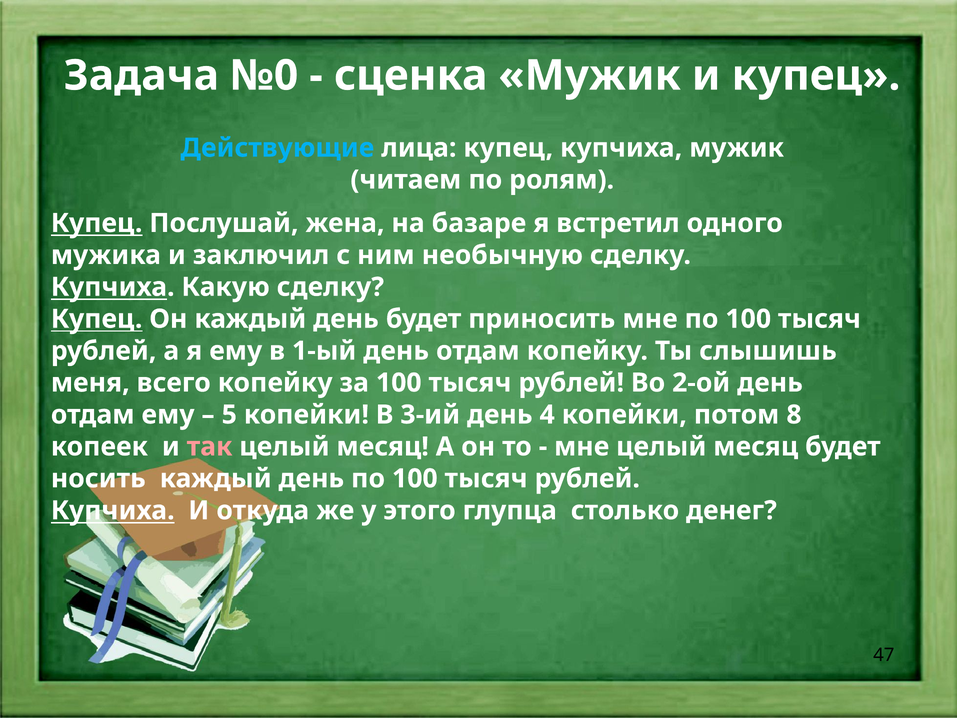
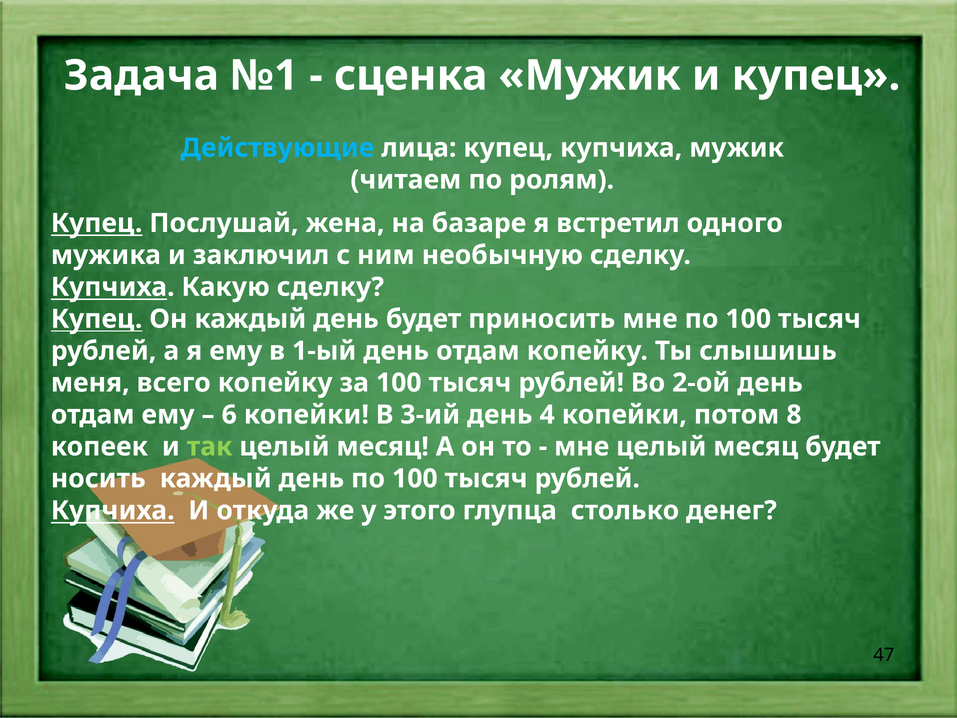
№0: №0 -> №1 (264, 76)
5: 5 -> 6 (229, 415)
так colour: pink -> light green (210, 447)
